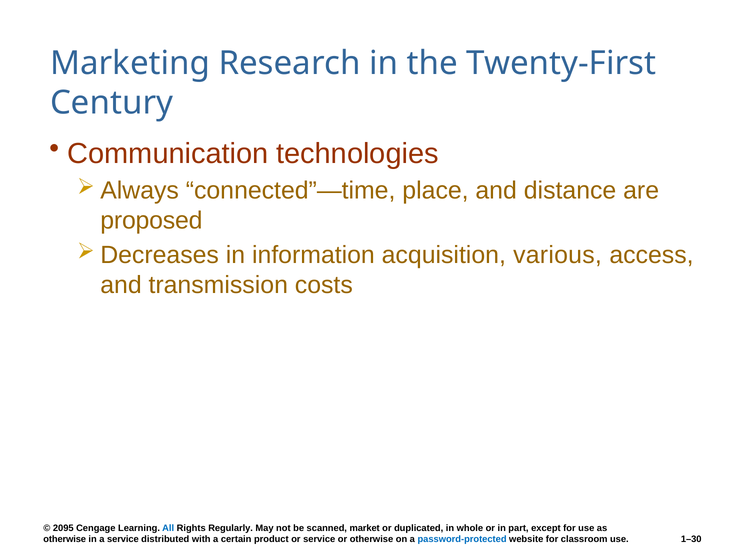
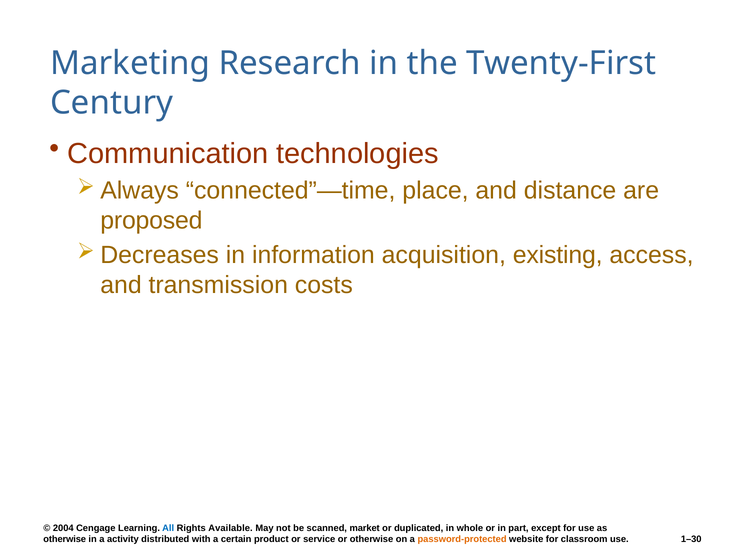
various: various -> existing (558, 255)
2095: 2095 -> 2004 (63, 528)
Regularly: Regularly -> Available (231, 528)
a service: service -> activity (123, 539)
password-protected colour: blue -> orange (462, 539)
